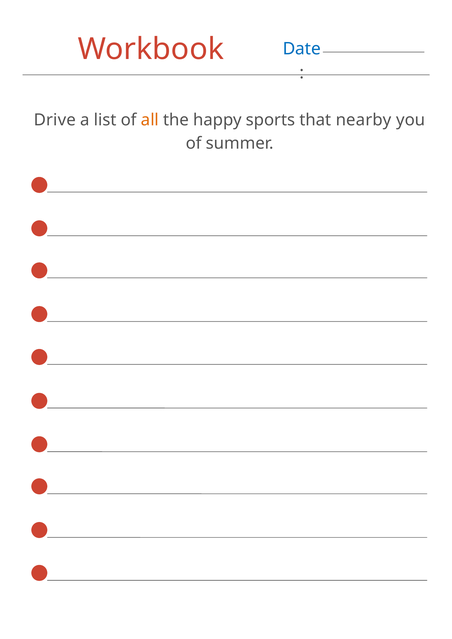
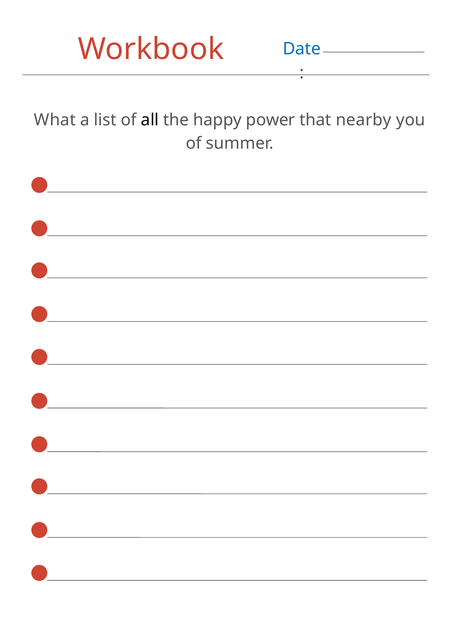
Drive: Drive -> What (55, 120)
all colour: orange -> black (150, 120)
sports: sports -> power (271, 120)
